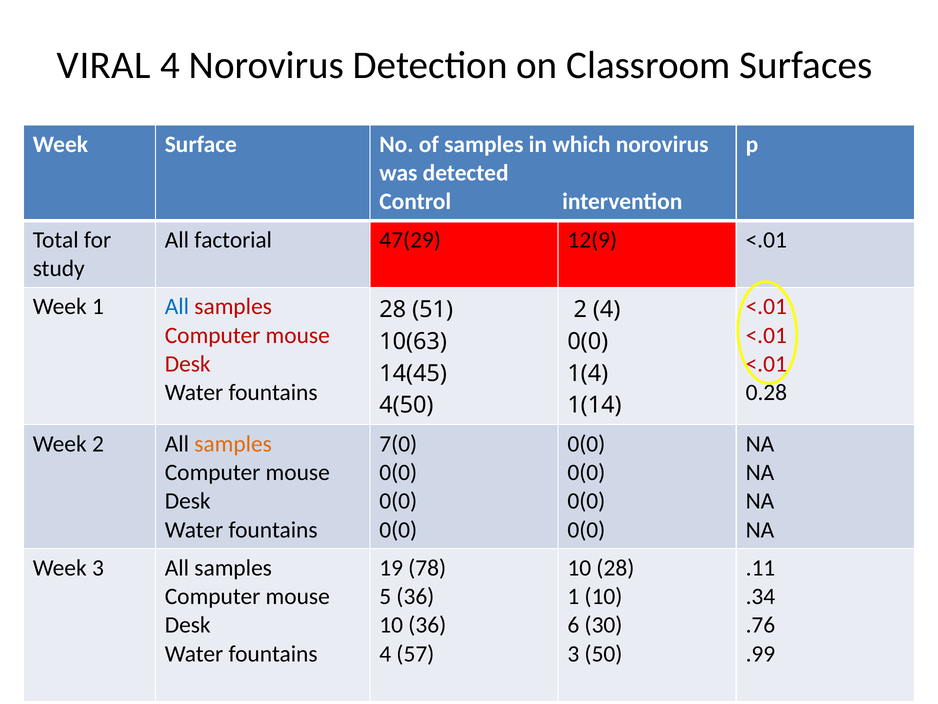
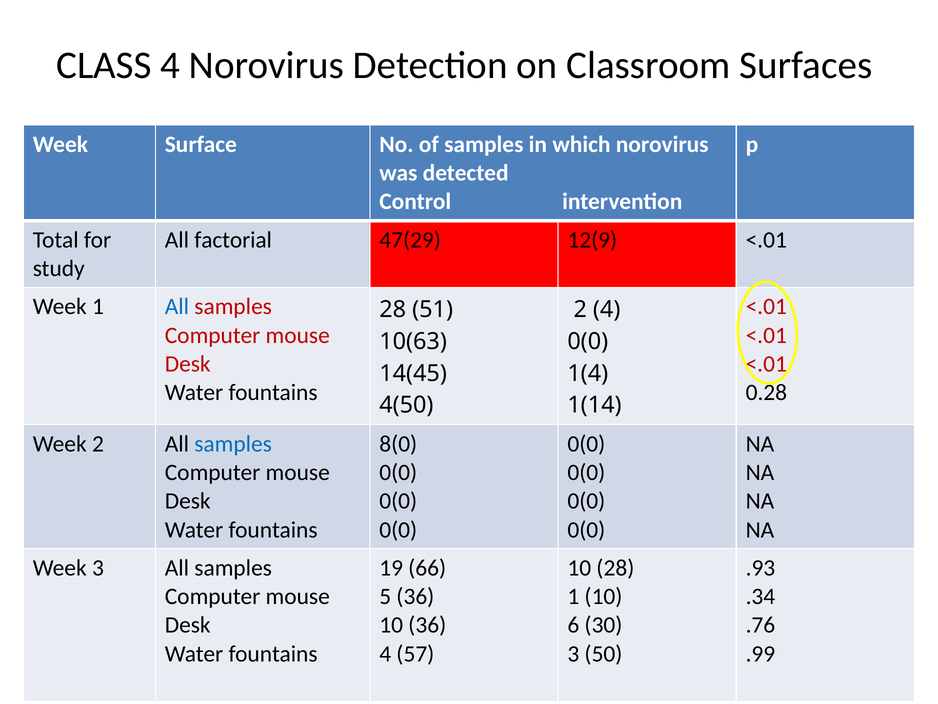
VIRAL: VIRAL -> CLASS (104, 65)
samples colour: orange -> blue (233, 444)
7(0: 7(0 -> 8(0 (398, 444)
78: 78 -> 66 (427, 568)
.11: .11 -> .93 (760, 568)
